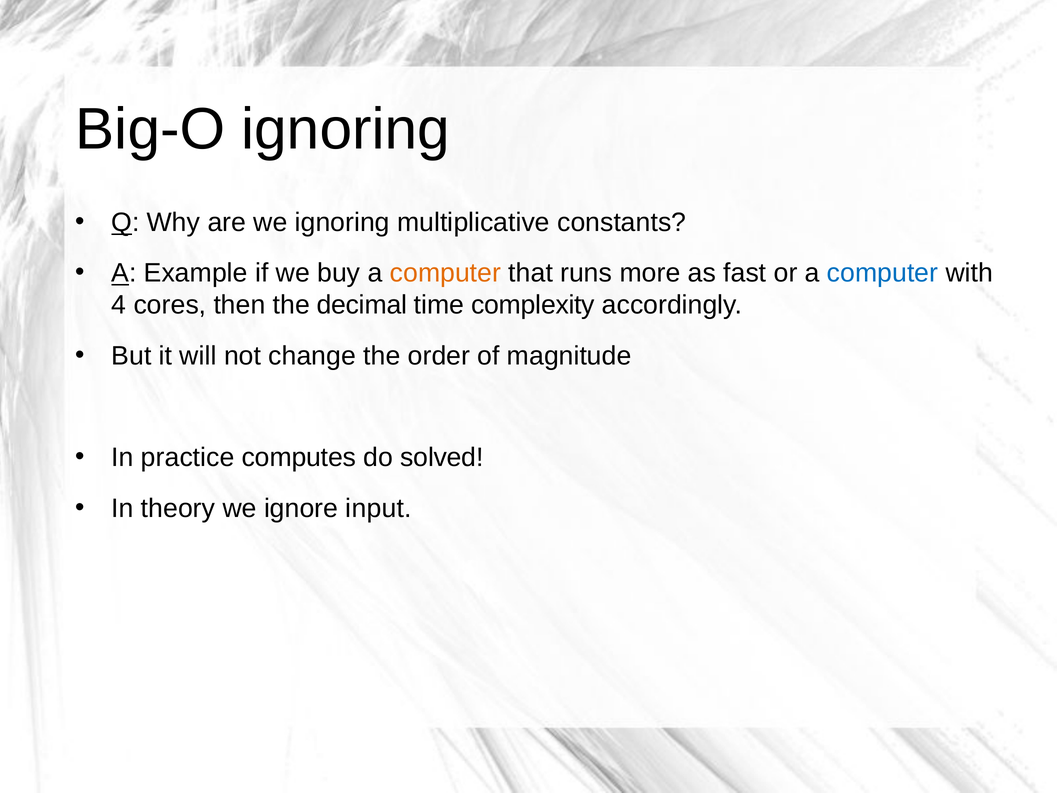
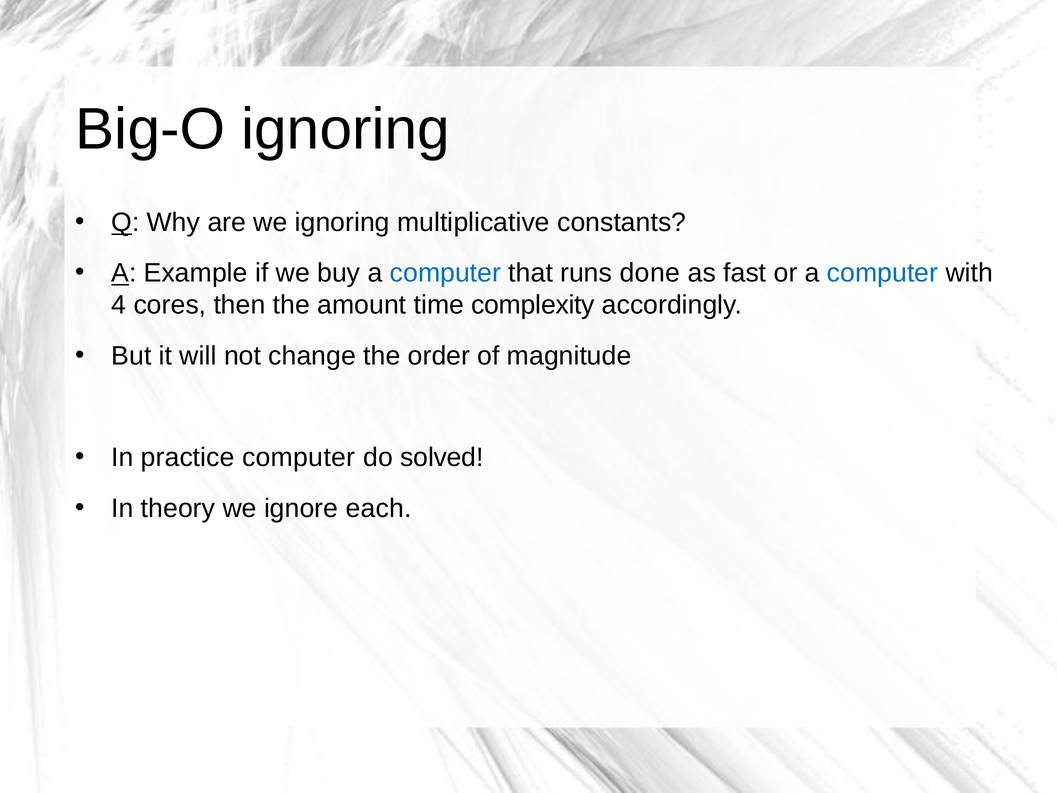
computer colour: orange -> blue (445, 273)
more: more -> done (650, 273)
decimal: decimal -> amount (362, 305)
practice computes: computes -> computer (299, 457)
input: input -> each (379, 508)
